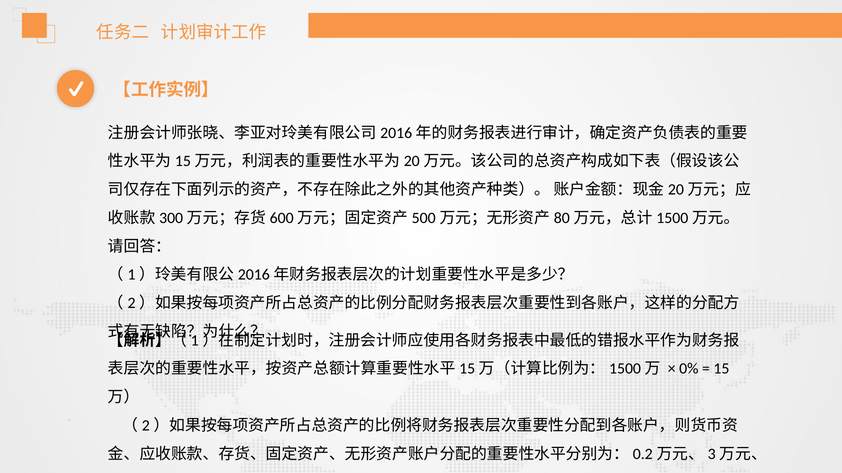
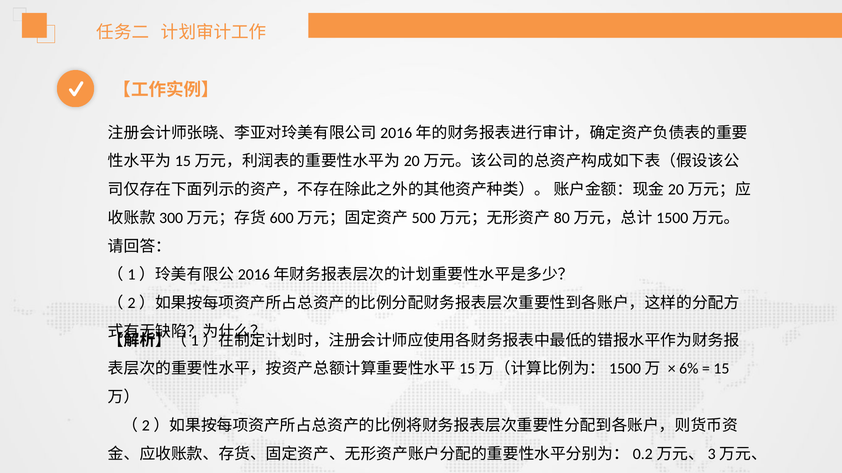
0%: 0% -> 6% (689, 369)
